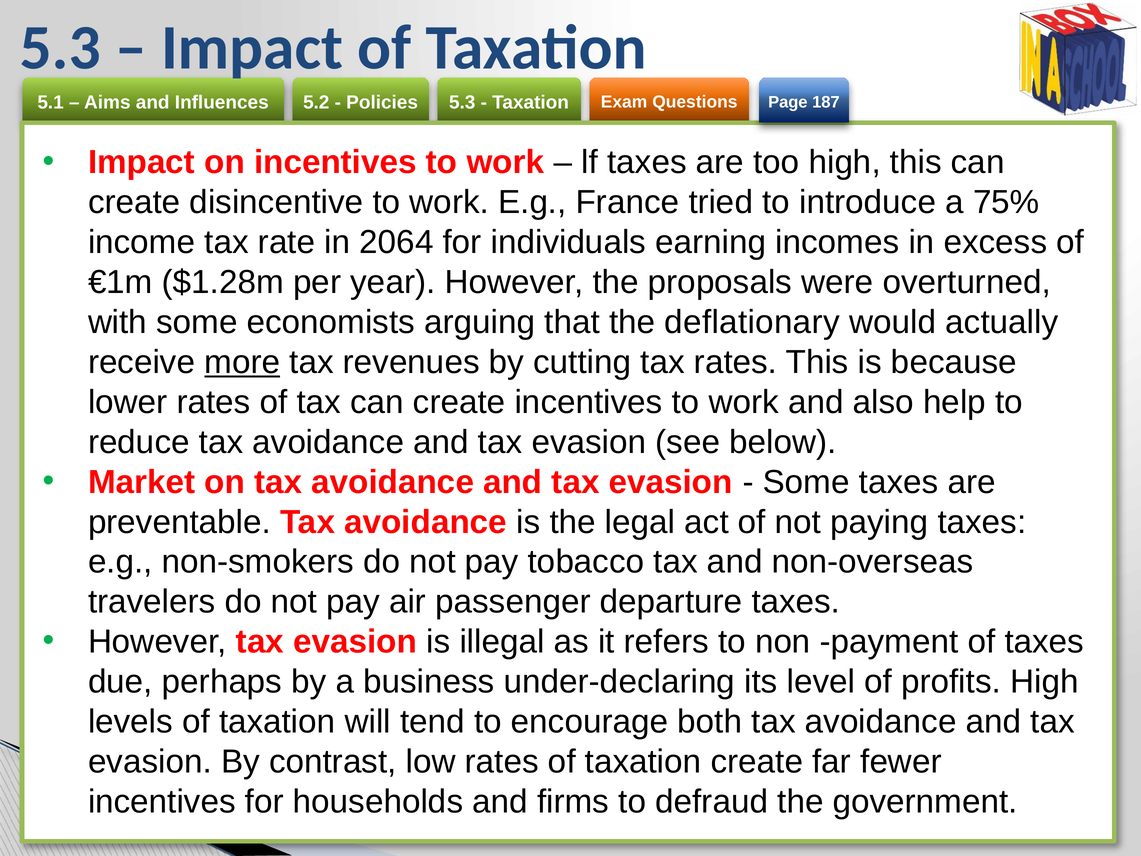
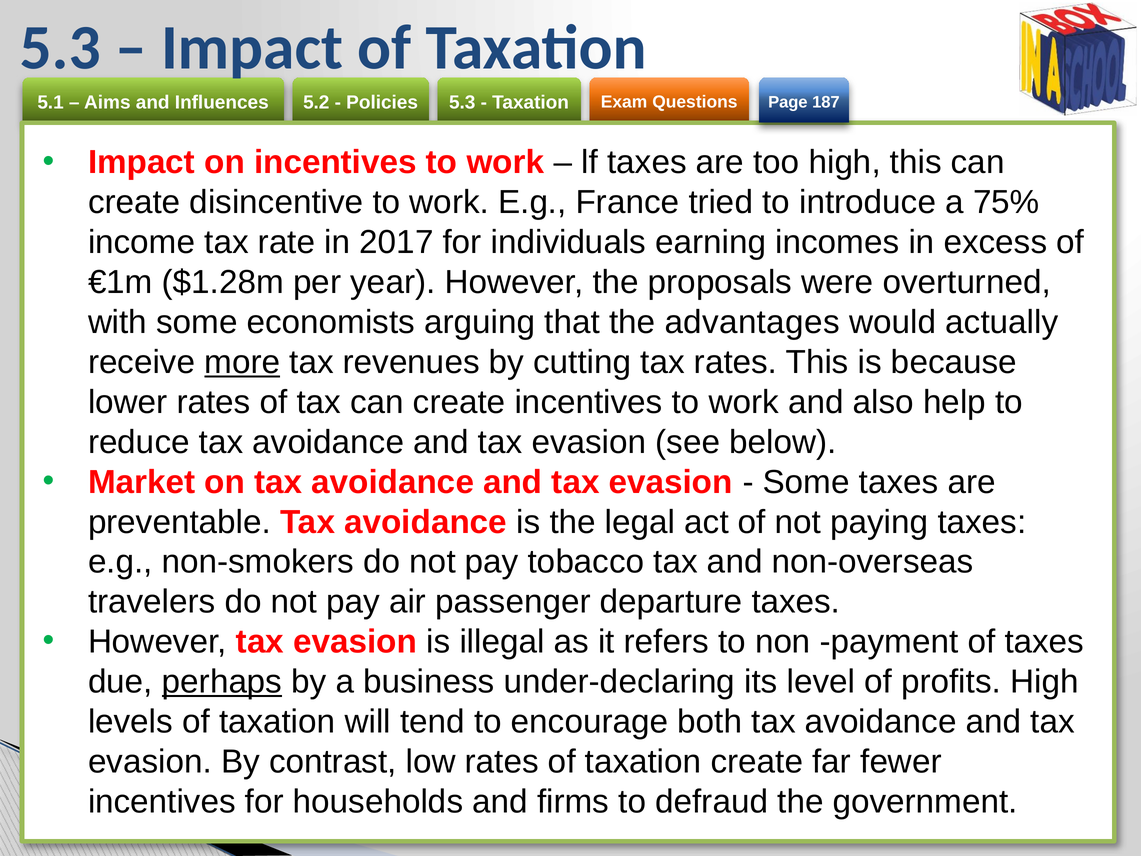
2064: 2064 -> 2017 (396, 242)
deflationary: deflationary -> advantages (752, 322)
perhaps underline: none -> present (222, 682)
